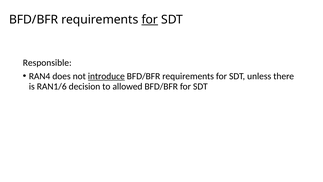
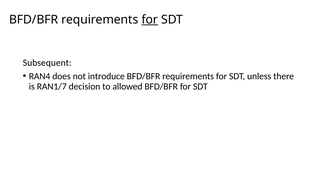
Responsible: Responsible -> Subsequent (47, 63)
introduce underline: present -> none (106, 76)
RAN1/6: RAN1/6 -> RAN1/7 (52, 86)
